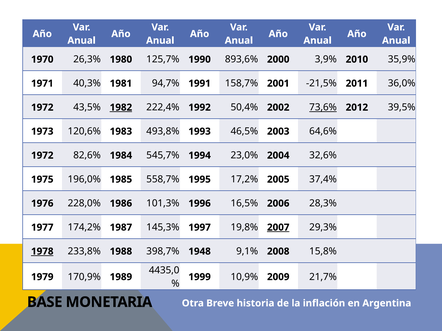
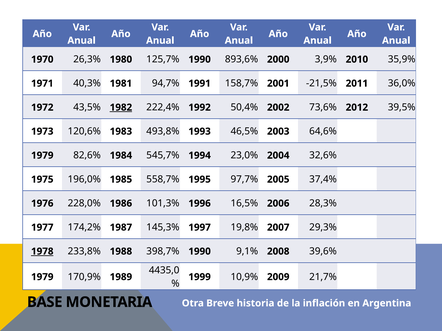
73,6% underline: present -> none (323, 108)
1972: 1972 -> 1979 (42, 156)
17,2%: 17,2% -> 97,7% (244, 180)
2007 underline: present -> none (278, 228)
398,7% 1948: 1948 -> 1990 (200, 252)
15,8%: 15,8% -> 39,6% (323, 252)
